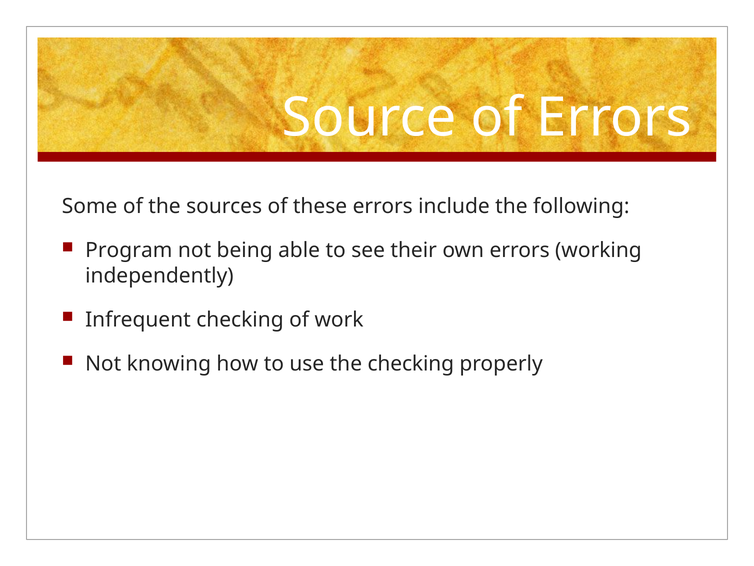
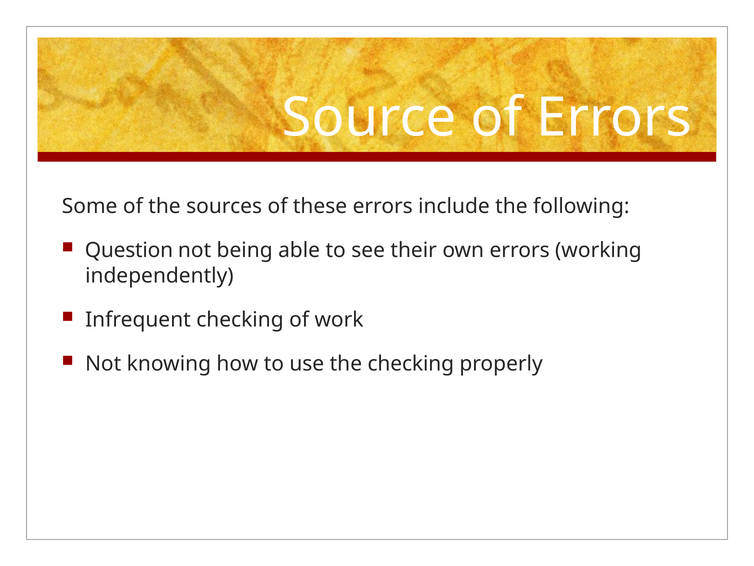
Program: Program -> Question (129, 250)
